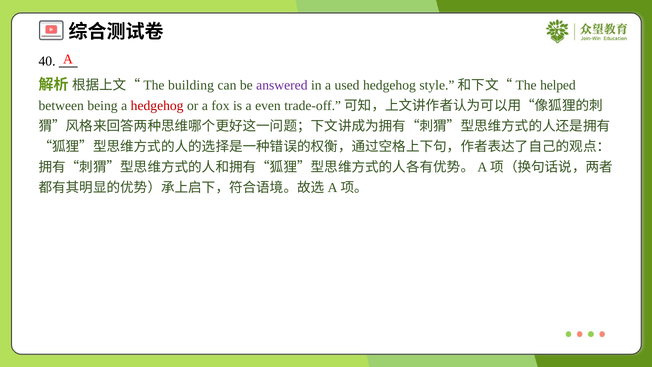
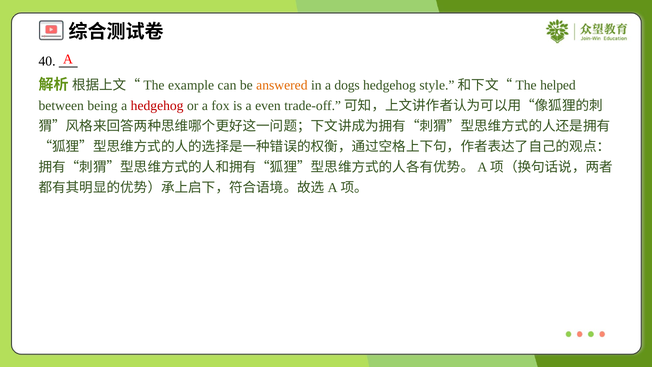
building: building -> example (191, 85)
answered colour: purple -> orange (282, 85)
used: used -> dogs (347, 85)
